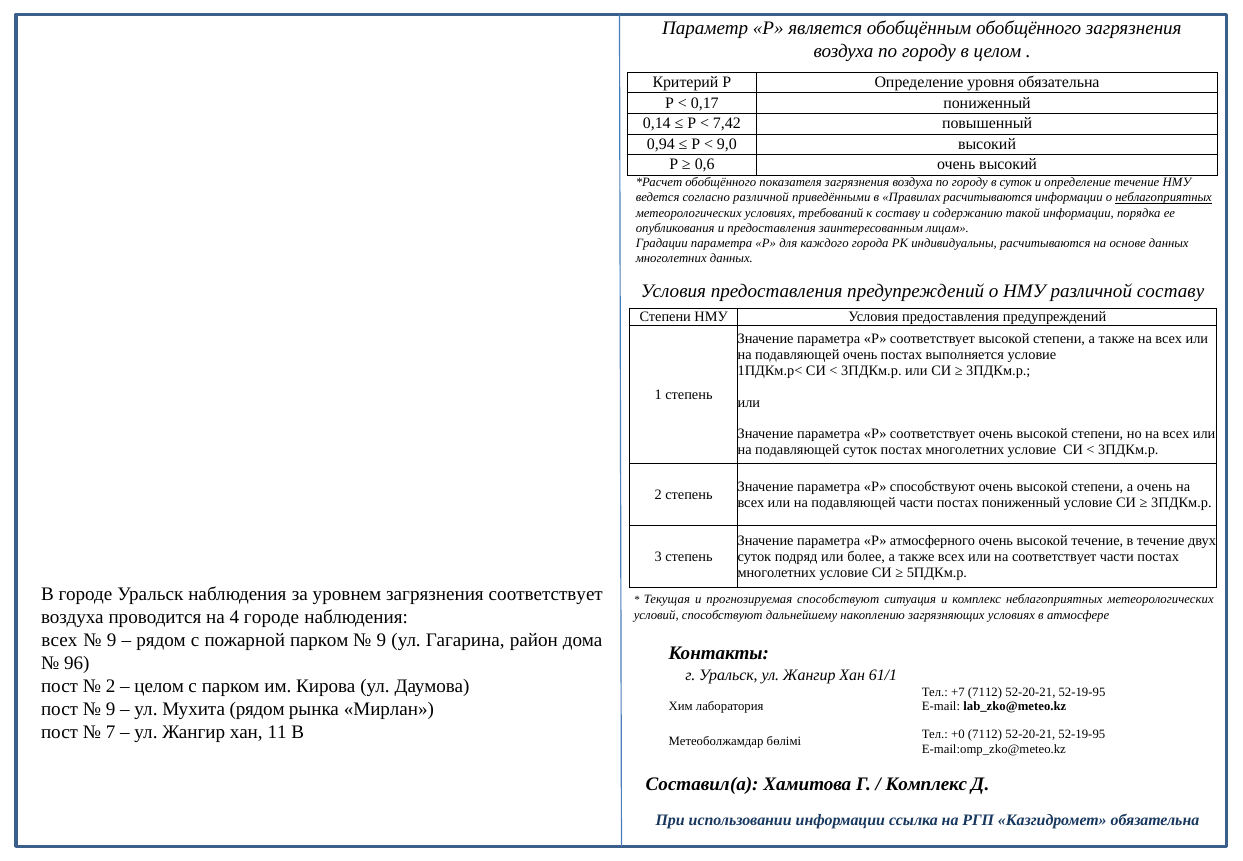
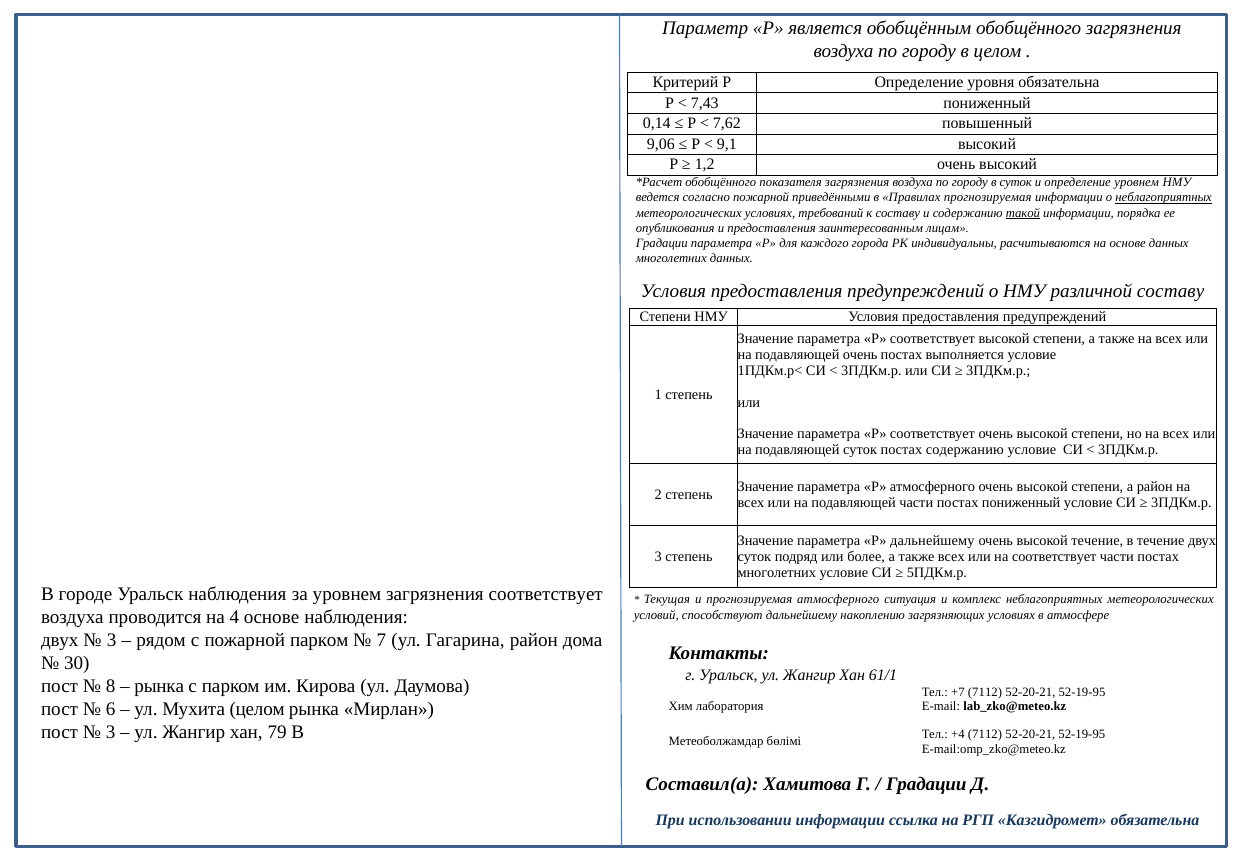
0,17: 0,17 -> 7,43 (705, 103)
7,42: 7,42 -> 7,62 (727, 123)
0,94: 0,94 -> 9,06 (661, 144)
9,0: 9,0 -> 9,1 (727, 144)
0,6: 0,6 -> 1,2 (705, 164)
определение течение: течение -> уровнем (1137, 182)
согласно различной: различной -> пожарной (761, 197)
Правилах расчитываются: расчитываются -> прогнозируемая (988, 197)
такой underline: none -> present (1023, 213)
многолетних: многолетних -> содержанию (965, 450)
Р способствуют: способствуют -> атмосферного (932, 486)
а очень: очень -> район (1155, 486)
Р атмосферного: атмосферного -> дальнейшему (932, 541)
прогнозируемая способствуют: способствуют -> атмосферного (838, 599)
4 городе: городе -> основе (272, 617)
всех: всех -> двух (60, 640)
9: 9 -> 3 (112, 640)
9: 9 -> 7 (382, 640)
96: 96 -> 30 (77, 663)
2: 2 -> 8 (111, 686)
целом: целом -> рынка (159, 686)
9: 9 -> 6 (111, 709)
Мухита рядом: рядом -> целом (257, 709)
7: 7 -> 3 (111, 732)
11: 11 -> 79 (277, 732)
+0: +0 -> +4 (958, 734)
Комплекс: Комплекс -> Градации (926, 784)
